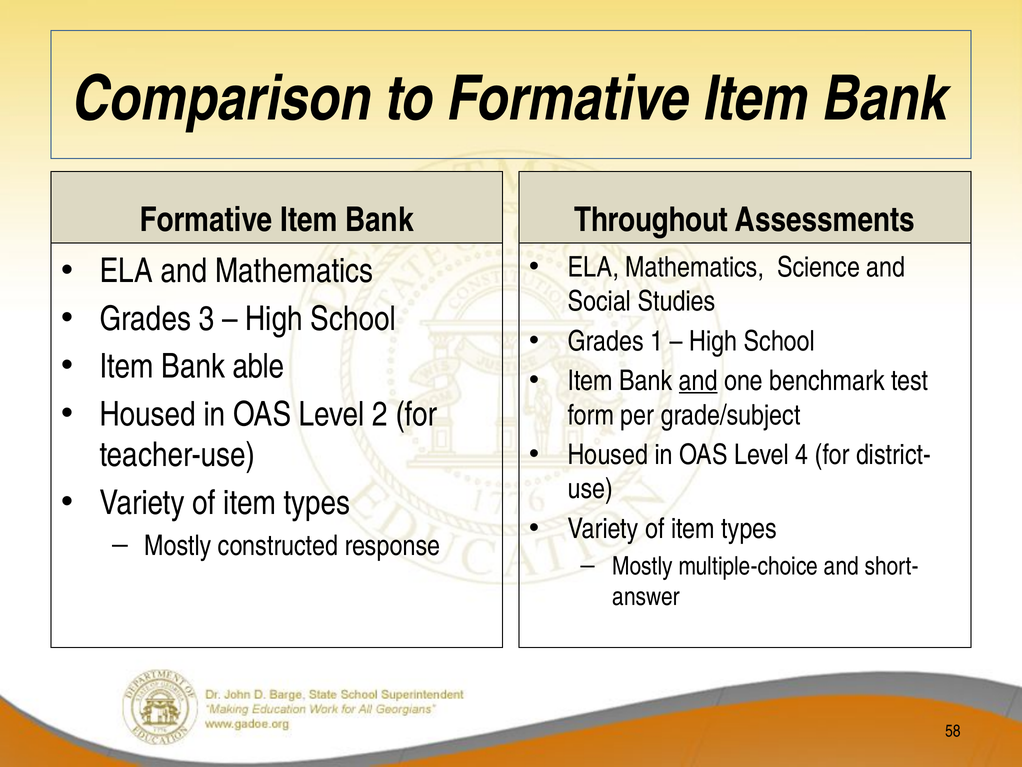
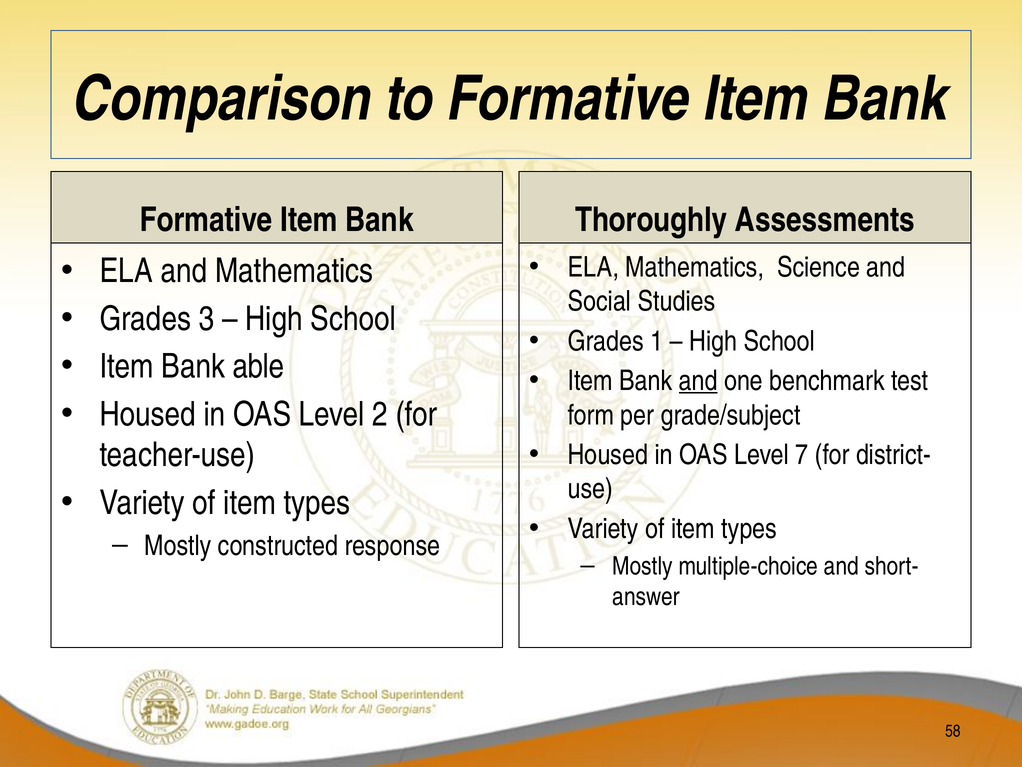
Throughout: Throughout -> Thoroughly (651, 220)
4: 4 -> 7 (802, 455)
